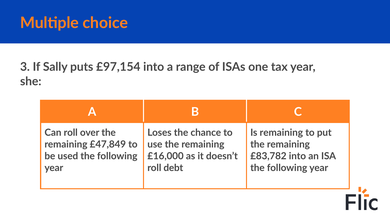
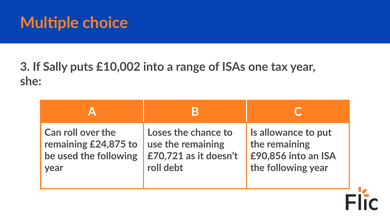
£97,154: £97,154 -> £10,002 (118, 67)
Is remaining: remaining -> allowance (281, 132)
£47,849: £47,849 -> £24,875 (108, 144)
£16,000: £16,000 -> £70,721 (166, 156)
£83,782: £83,782 -> £90,856 (268, 156)
